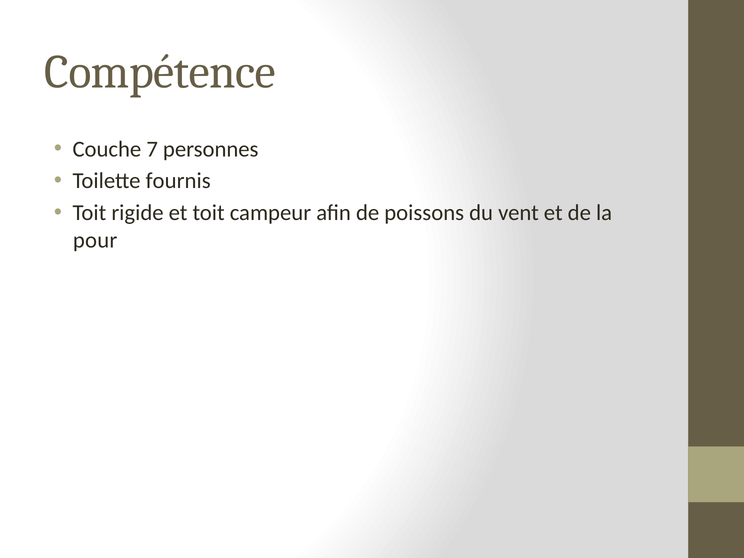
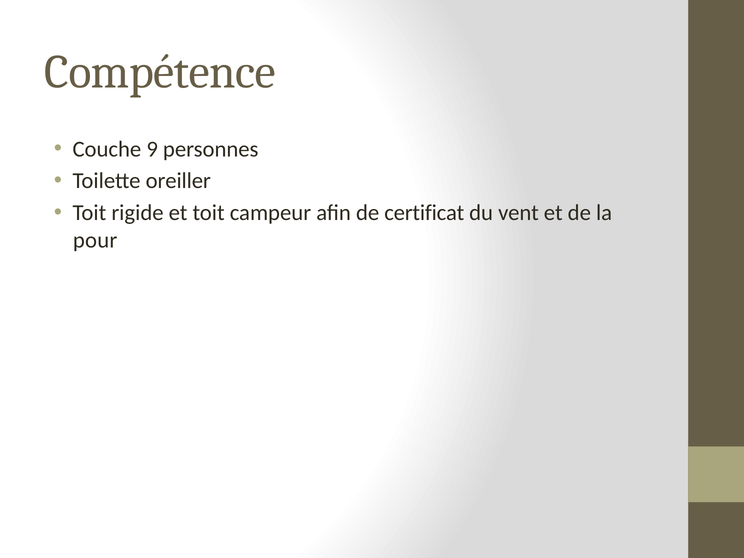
7: 7 -> 9 (152, 149)
fournis: fournis -> oreiller (178, 181)
poissons: poissons -> certificat (424, 213)
